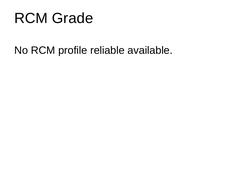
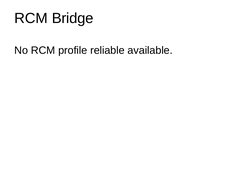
Grade: Grade -> Bridge (73, 18)
